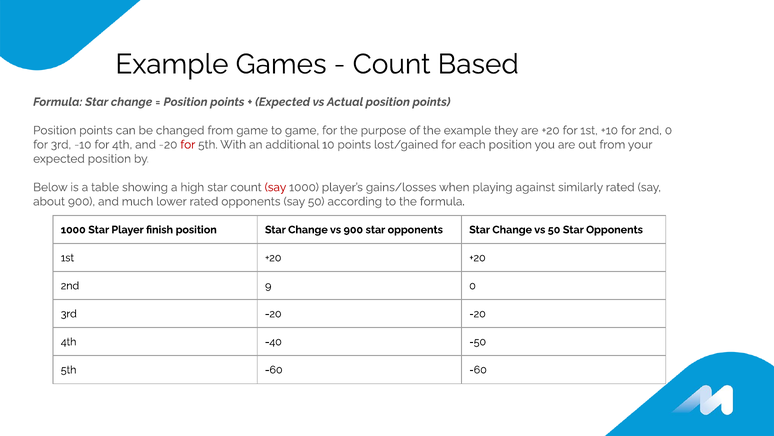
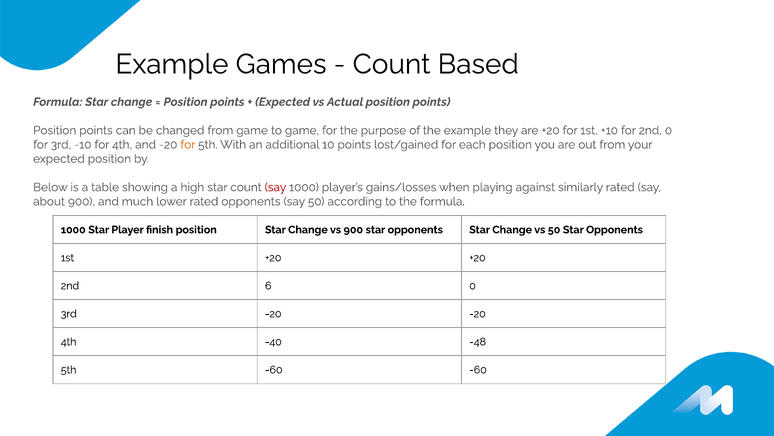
for colour: red -> orange (188, 144)
9: 9 -> 6 (268, 285)
-50: -50 -> -48 (478, 341)
